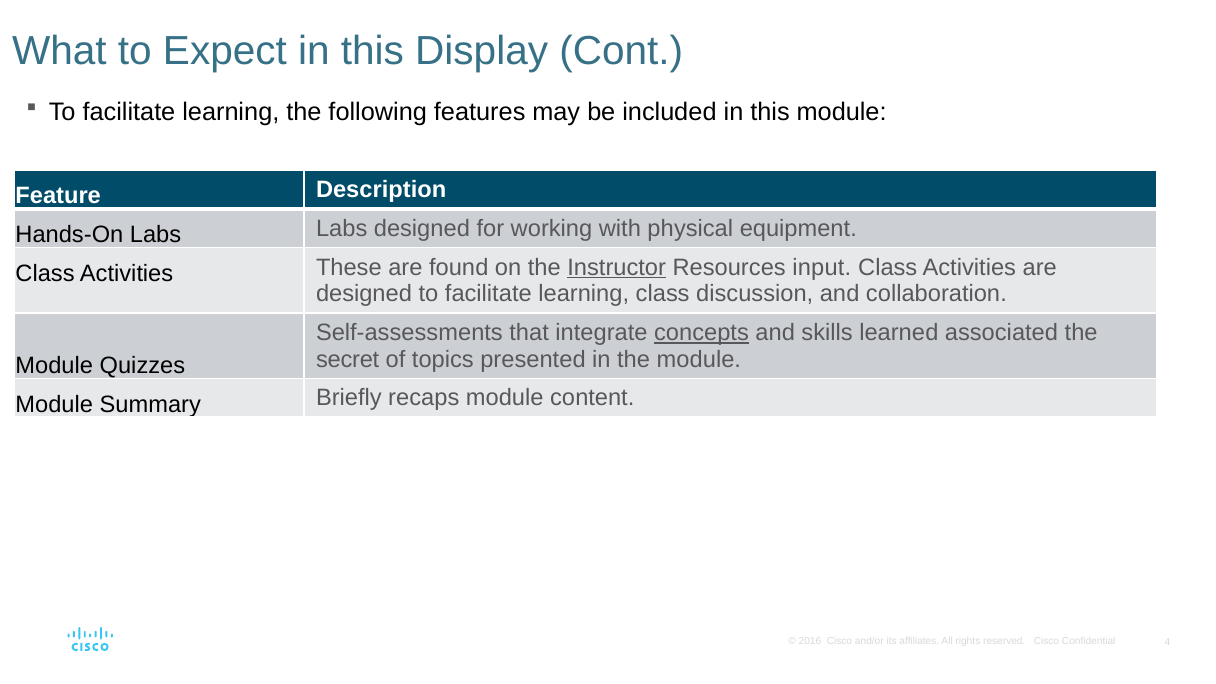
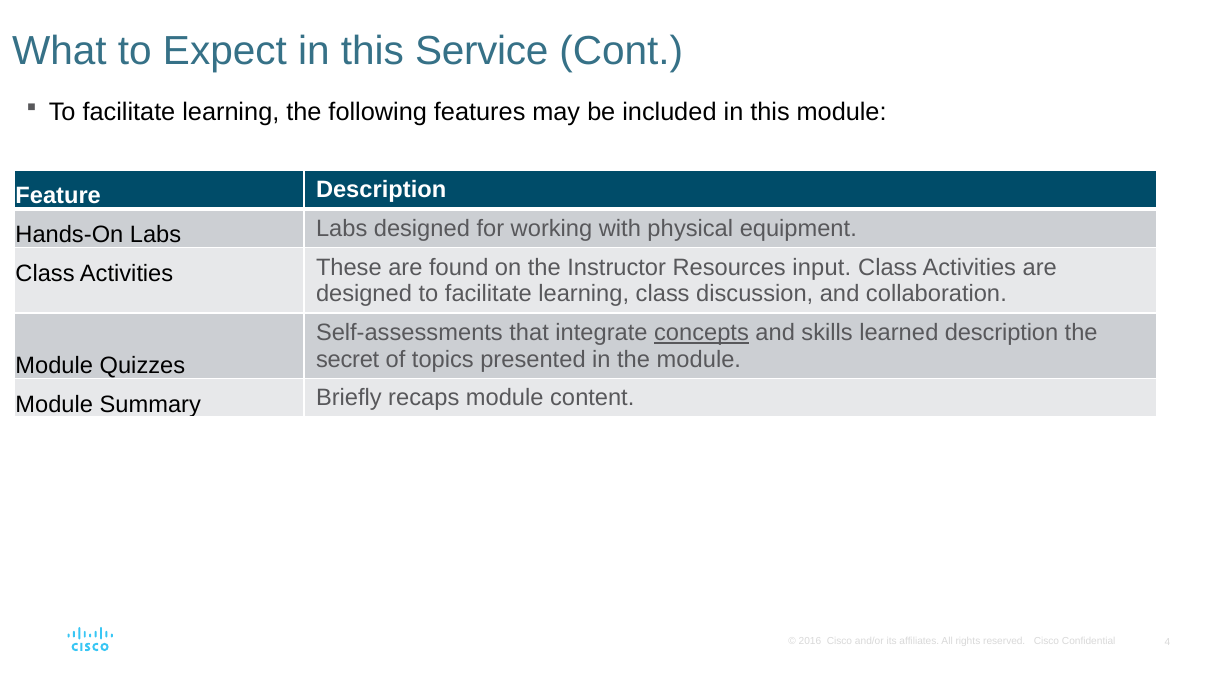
Display: Display -> Service (482, 51)
Instructor underline: present -> none (617, 267)
learned associated: associated -> description (1002, 333)
